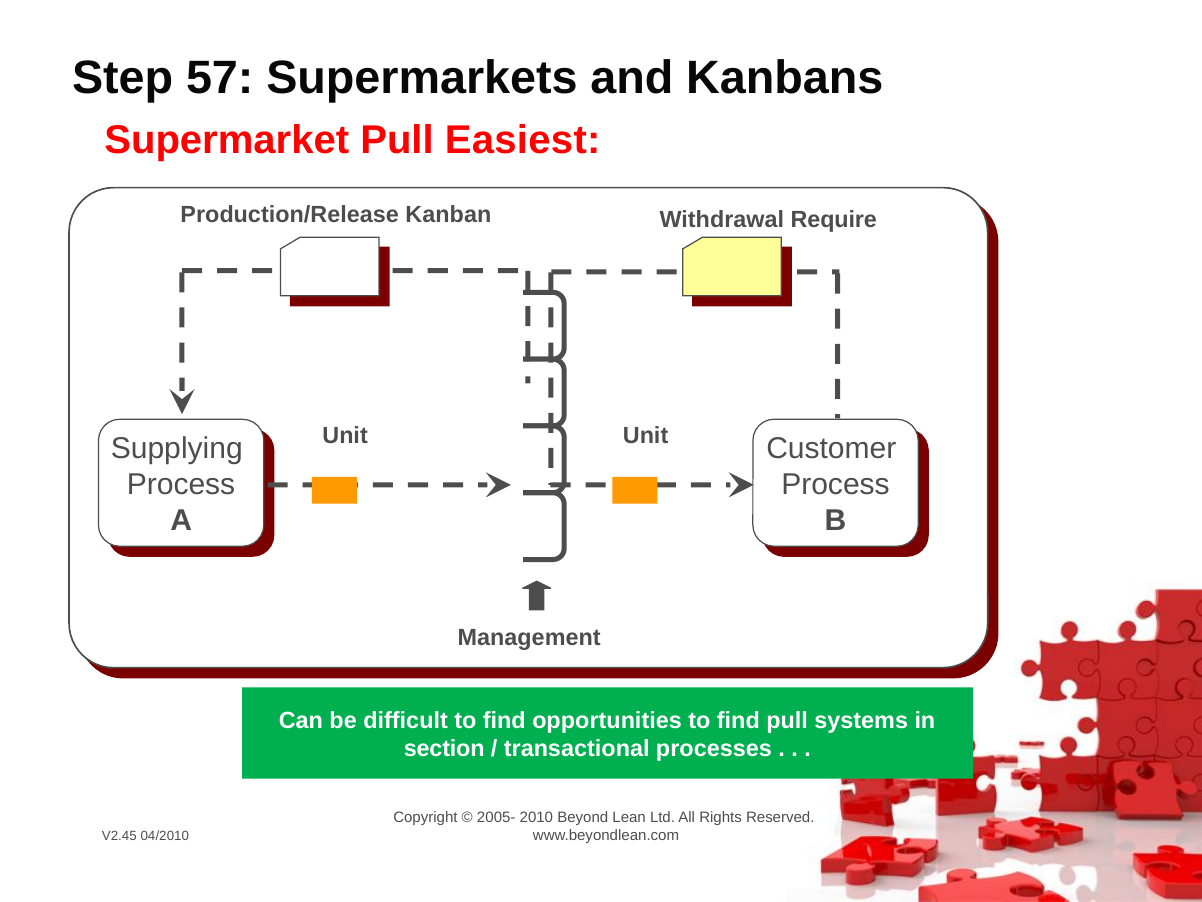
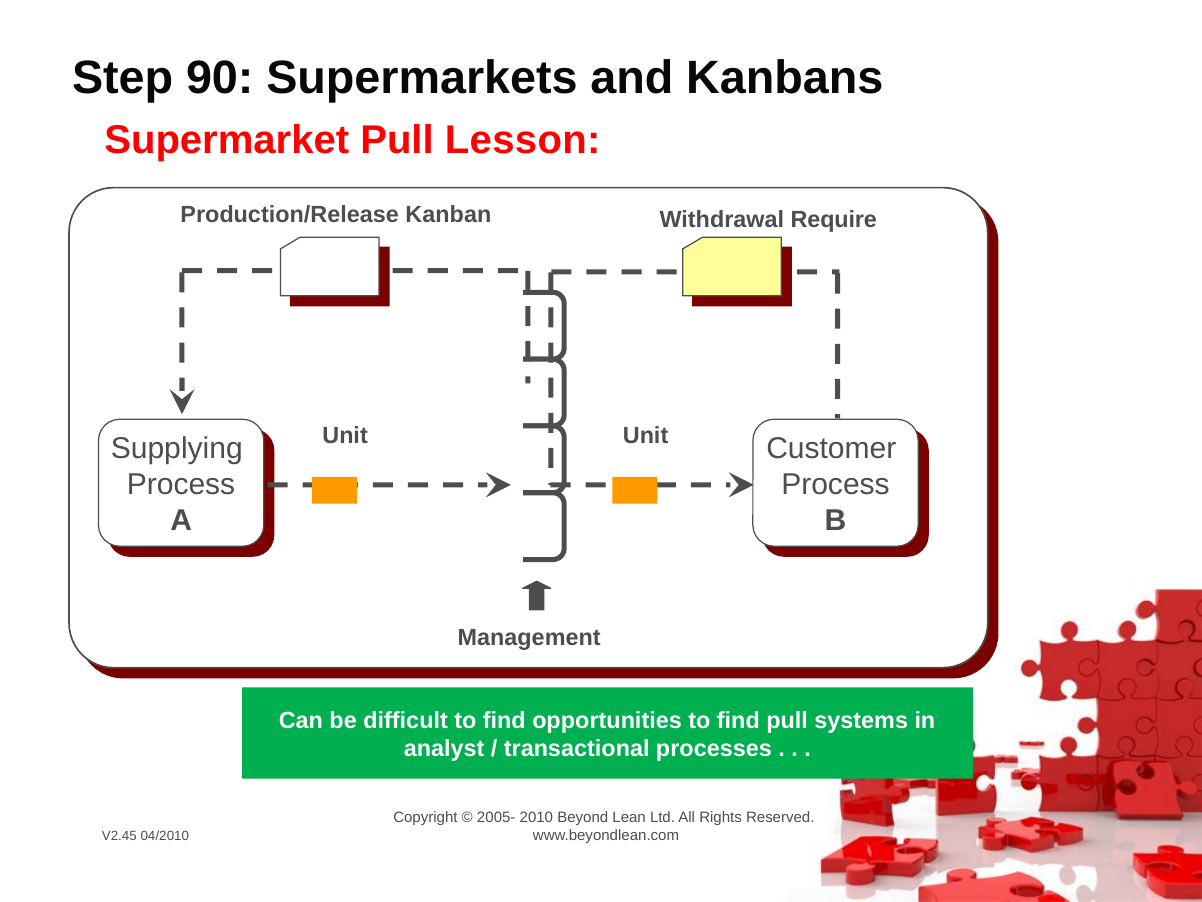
57: 57 -> 90 (220, 78)
Easiest: Easiest -> Lesson (523, 141)
section: section -> analyst (444, 748)
